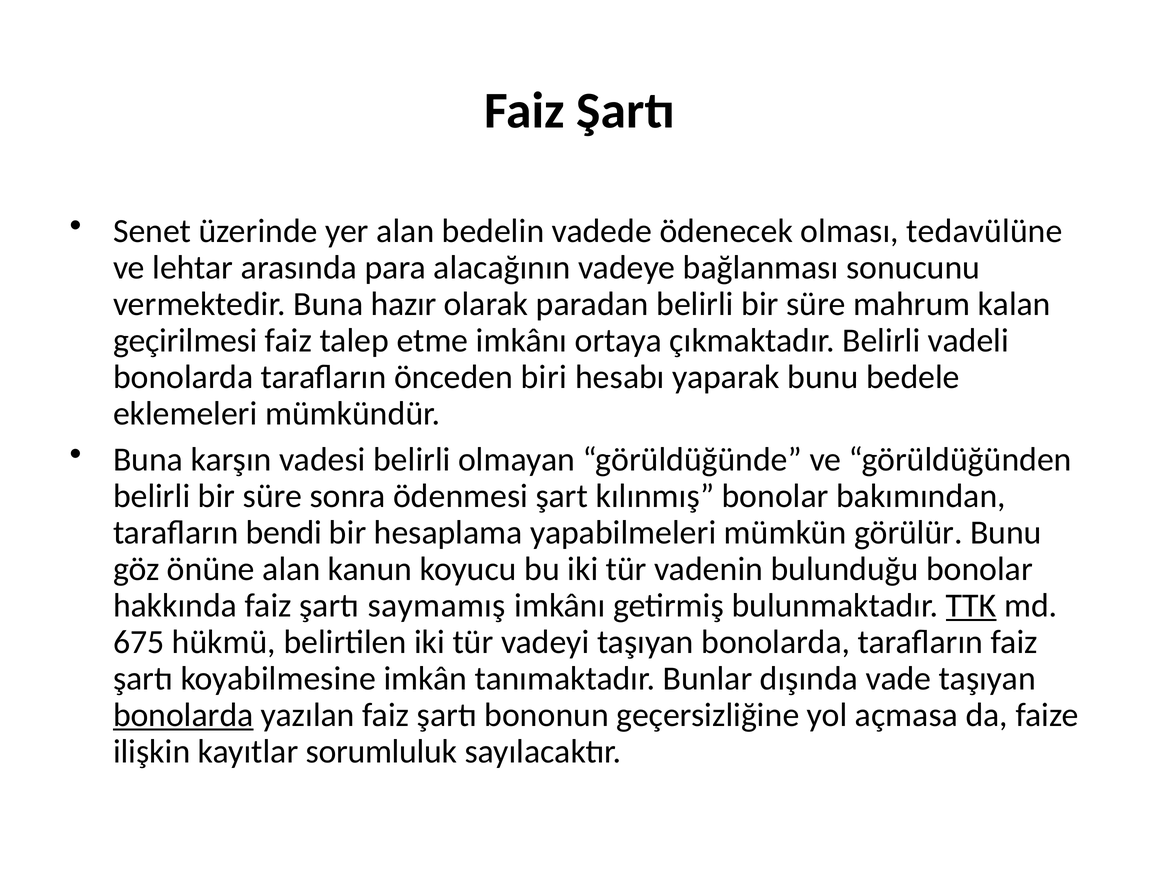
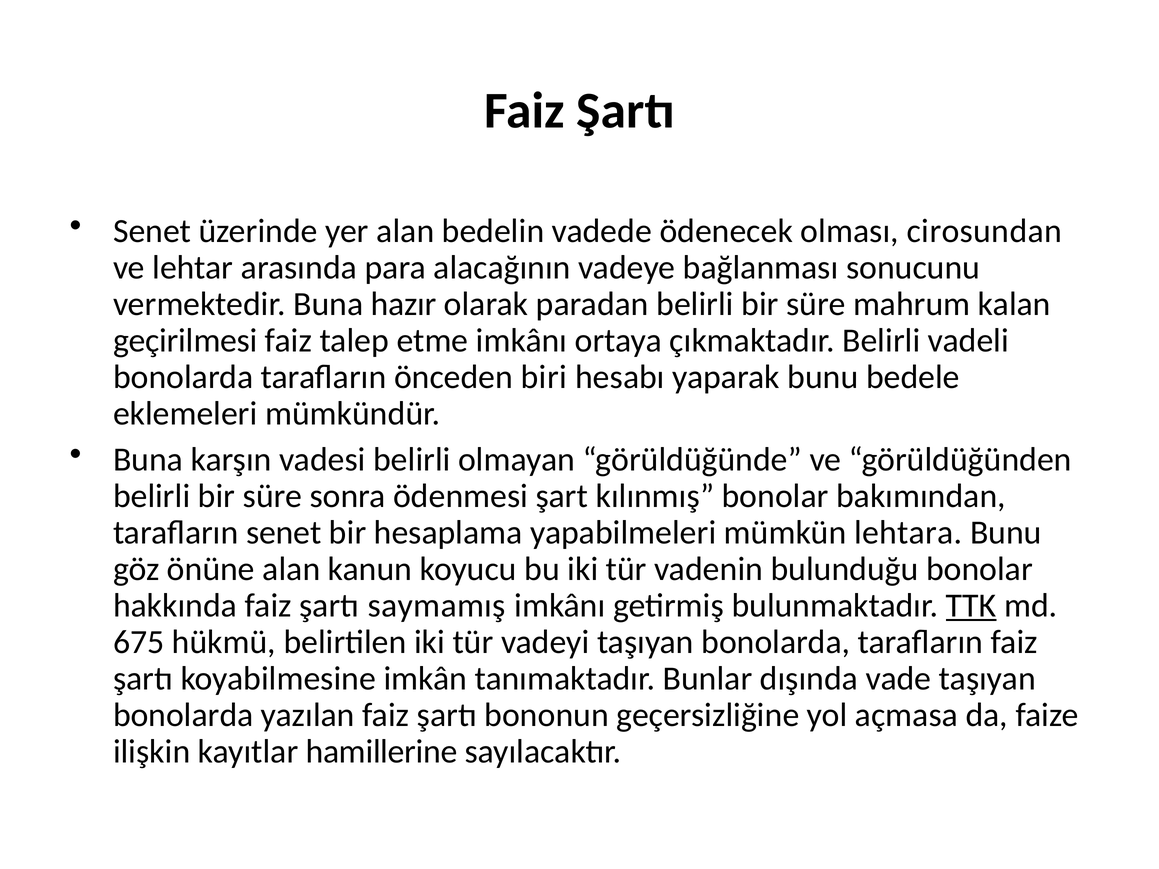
tedavülüne: tedavülüne -> cirosundan (984, 231)
tarafların bendi: bendi -> senet (284, 533)
görülür: görülür -> lehtara (908, 533)
bonolarda underline: present -> none (183, 715)
sorumluluk: sorumluluk -> hamillerine (382, 752)
